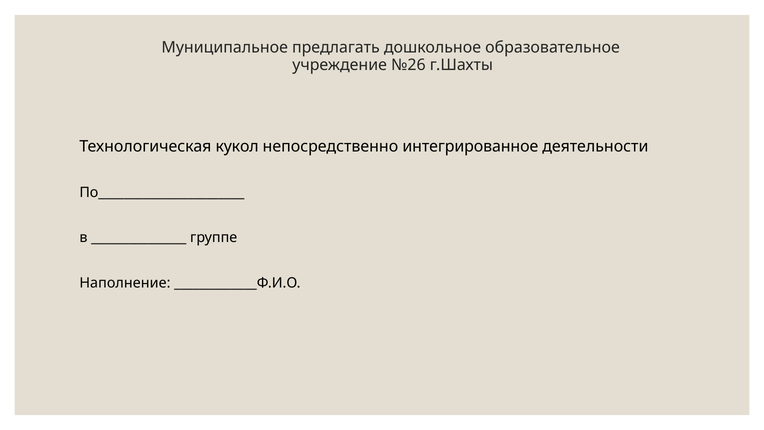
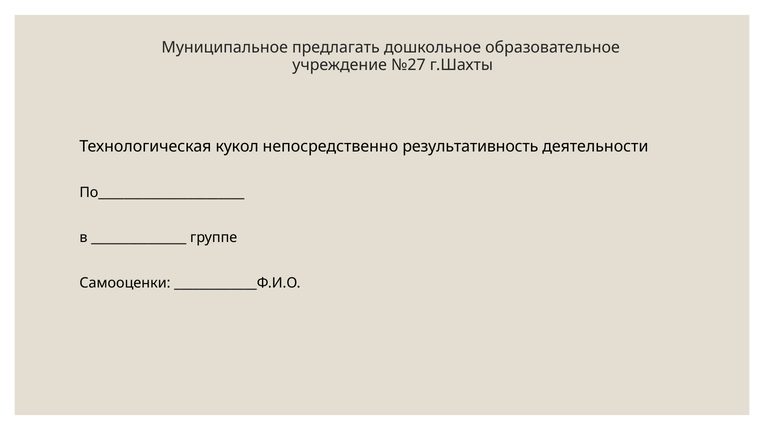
№26: №26 -> №27 (408, 65)
интегрированное: интегрированное -> результативность (470, 146)
Наполнение: Наполнение -> Самооценки (125, 283)
